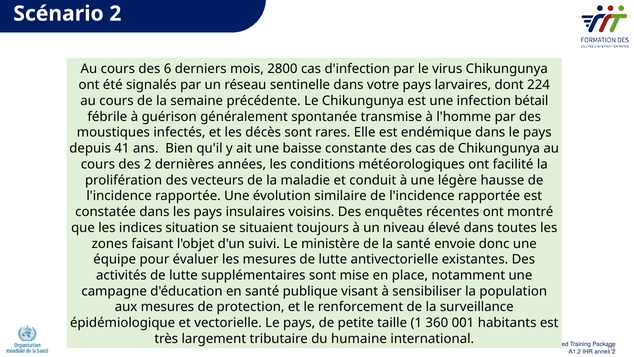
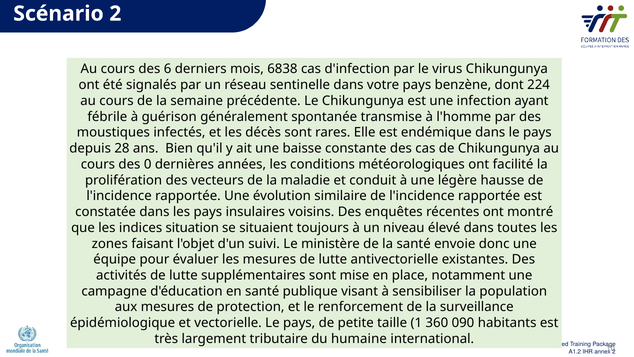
2800: 2800 -> 6838 (282, 69)
larvaires: larvaires -> benzène (463, 85)
bétail: bétail -> ayant (531, 101)
41: 41 -> 28 (122, 148)
des 2: 2 -> 0 (148, 164)
001: 001 -> 090 (463, 323)
